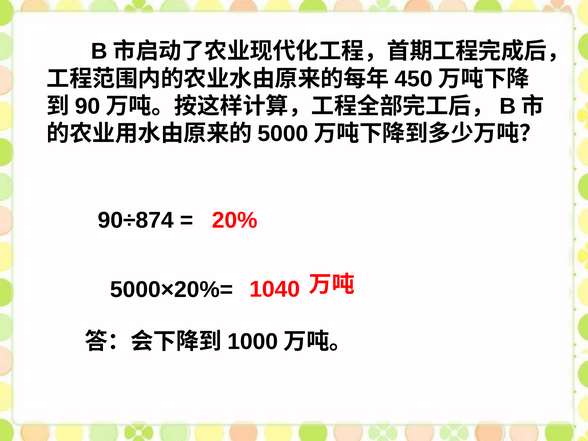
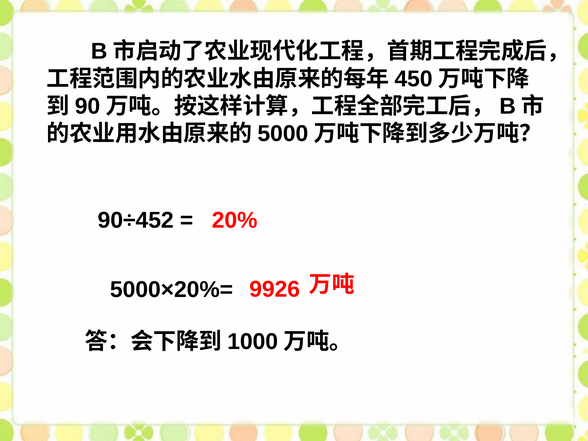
90÷874: 90÷874 -> 90÷452 (136, 220)
1040: 1040 -> 9926 (275, 289)
